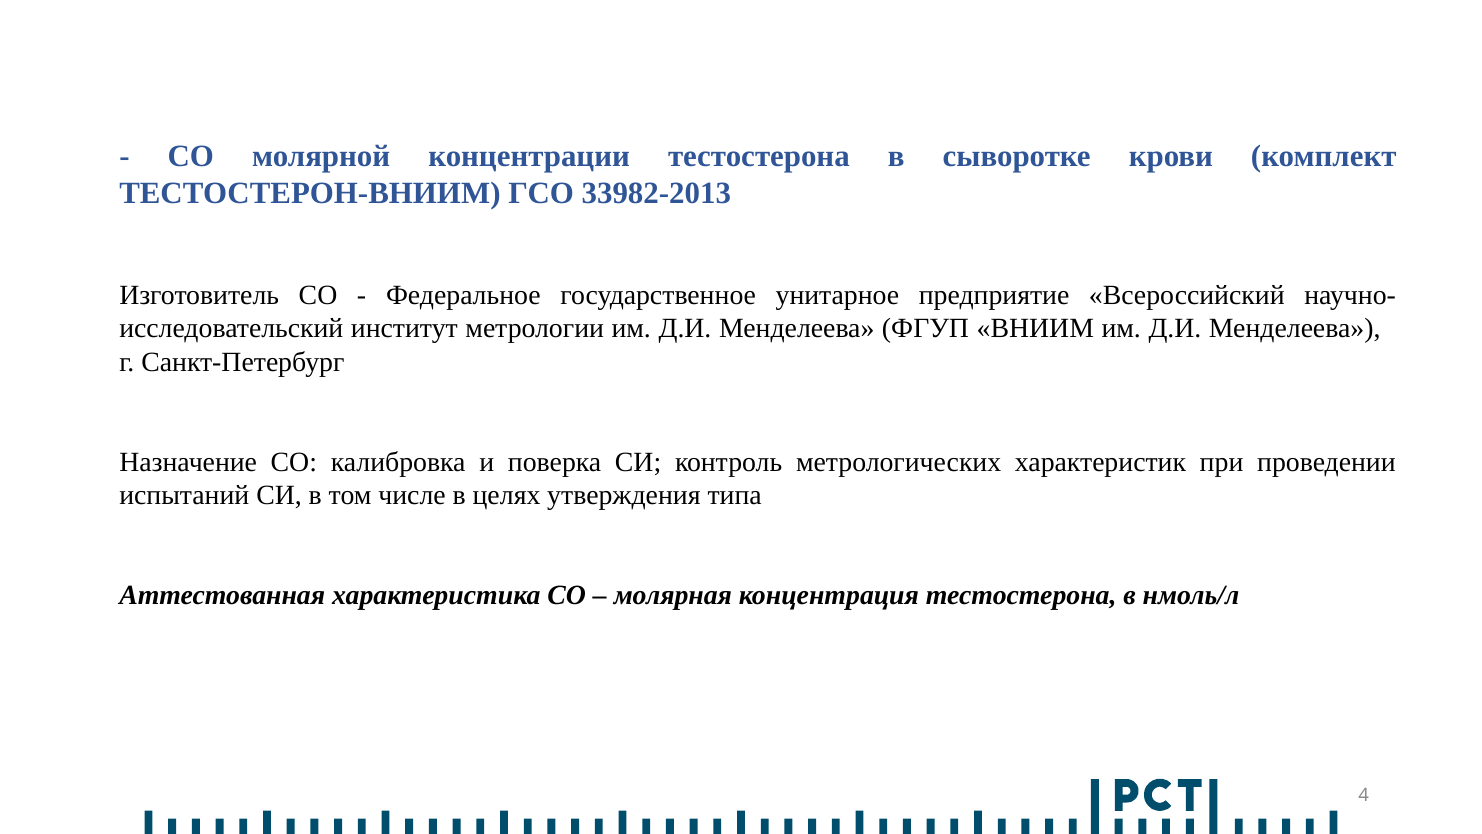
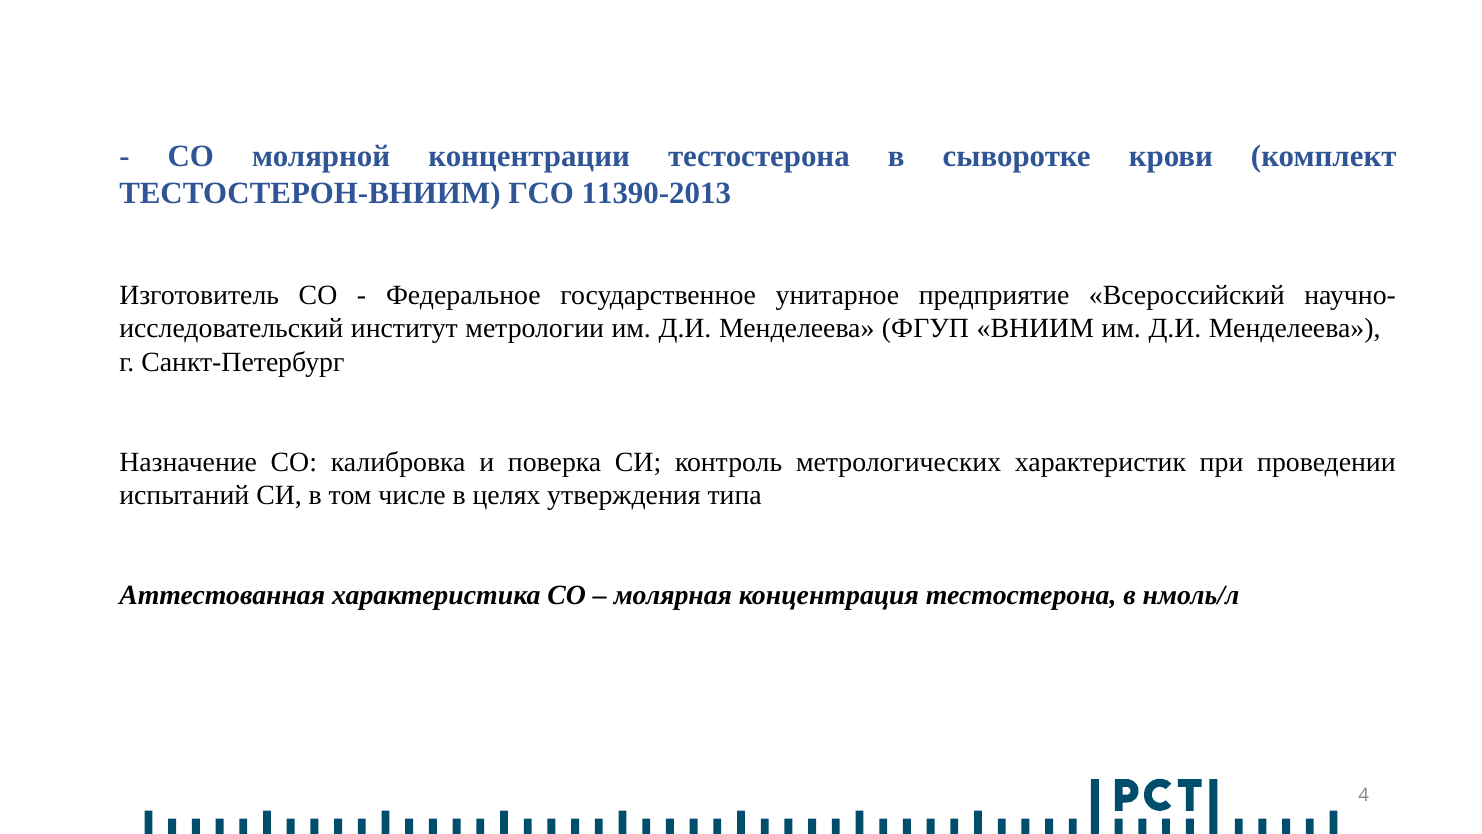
33982-2013: 33982-2013 -> 11390-2013 (656, 193)
